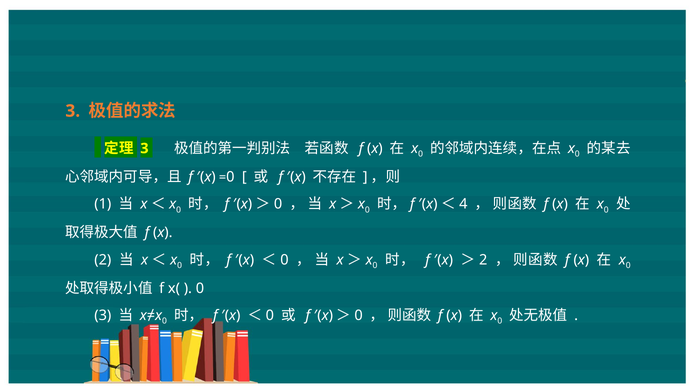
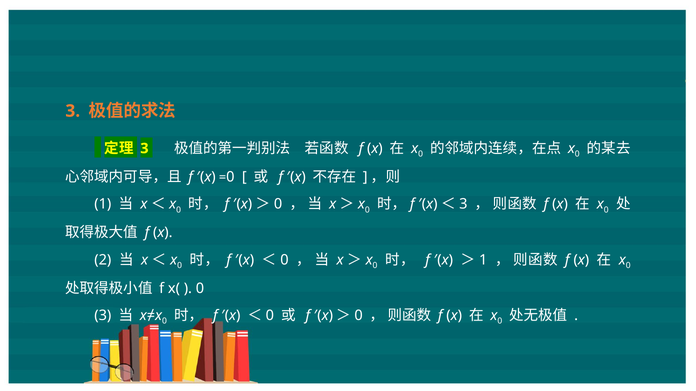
4: 4 -> 3 (463, 204)
2: 2 -> 1 (483, 260)
